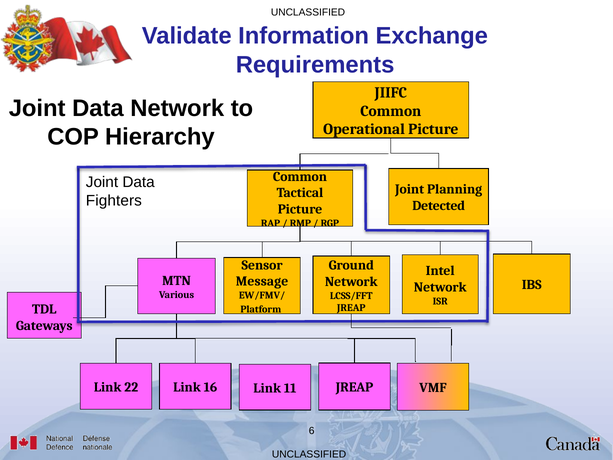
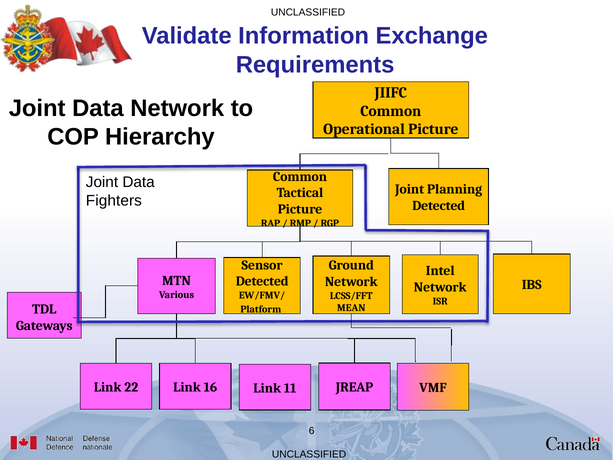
Message: Message -> Detected (262, 281)
JREAP: JREAP -> MEAN (351, 308)
